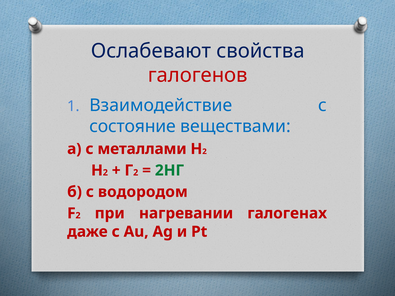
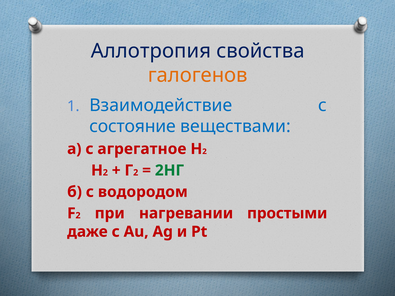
Ослабевают: Ослабевают -> Аллотропия (151, 51)
галогенов colour: red -> orange (198, 75)
металлами: металлами -> агрегатное (142, 149)
галогенах: галогенах -> простыми (287, 213)
